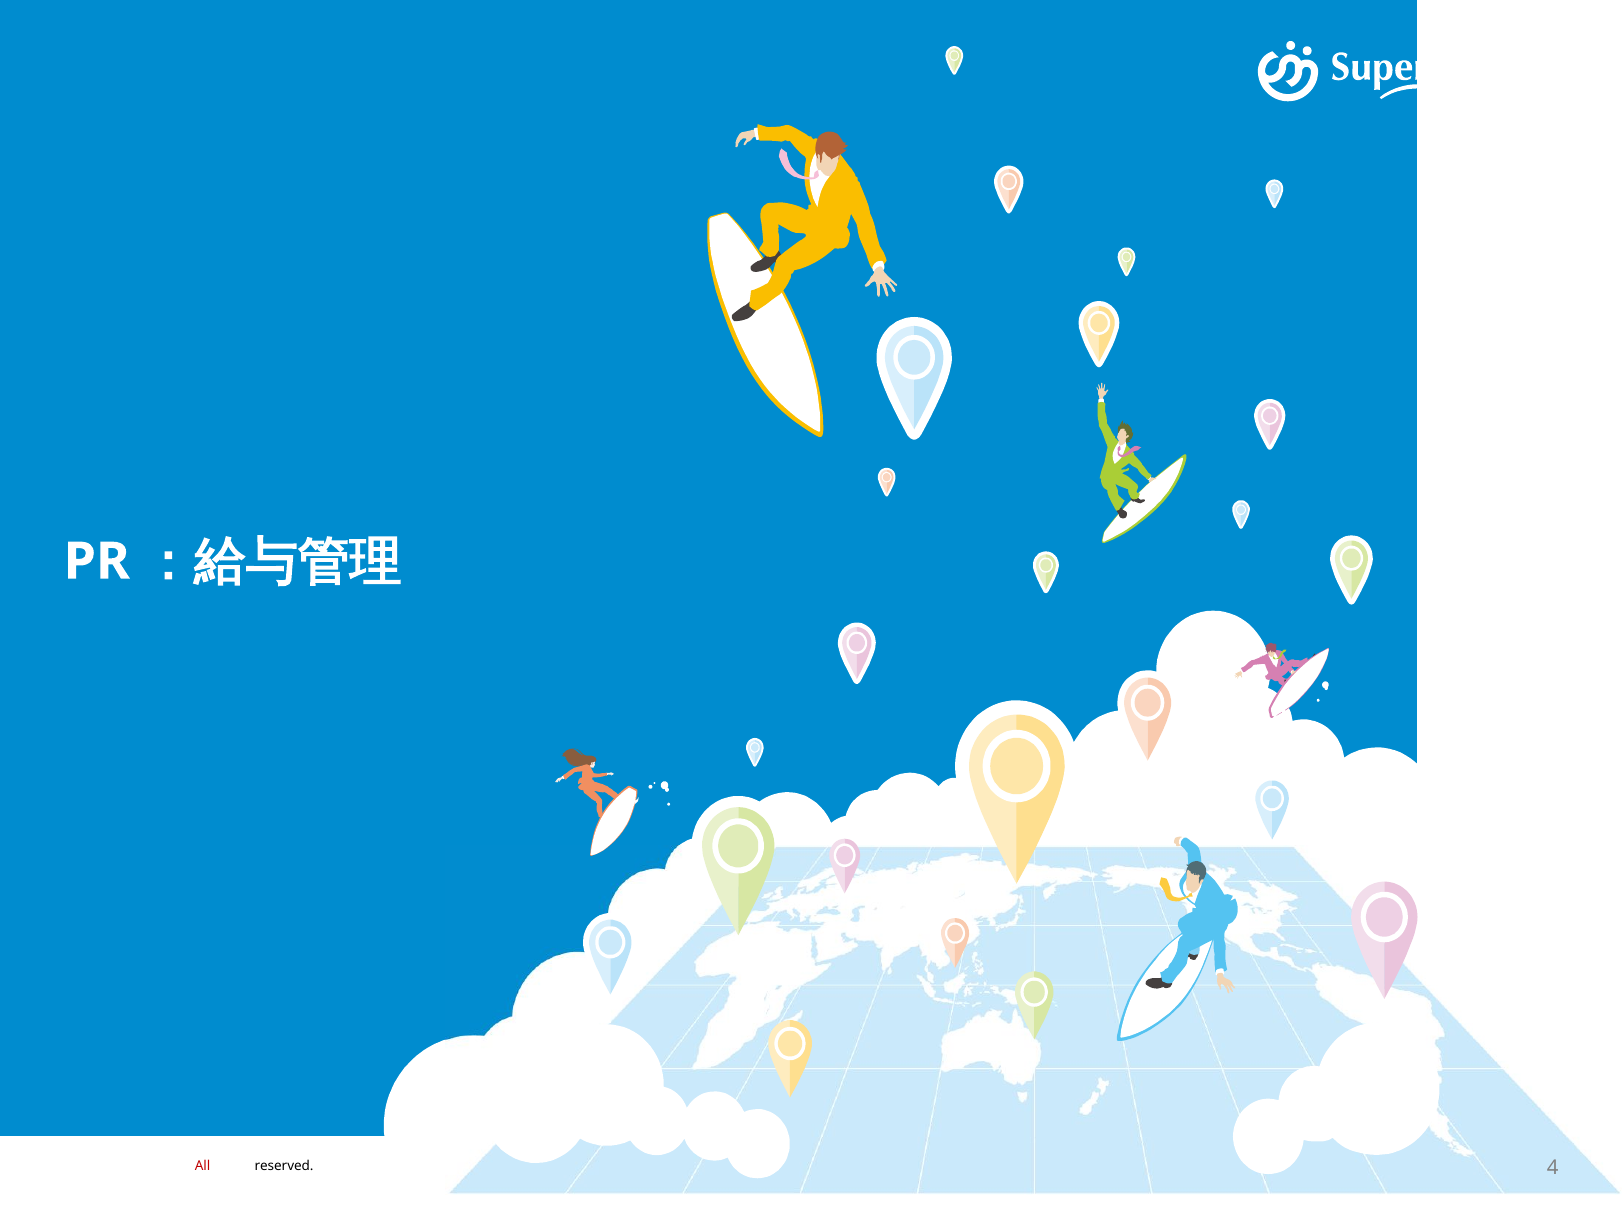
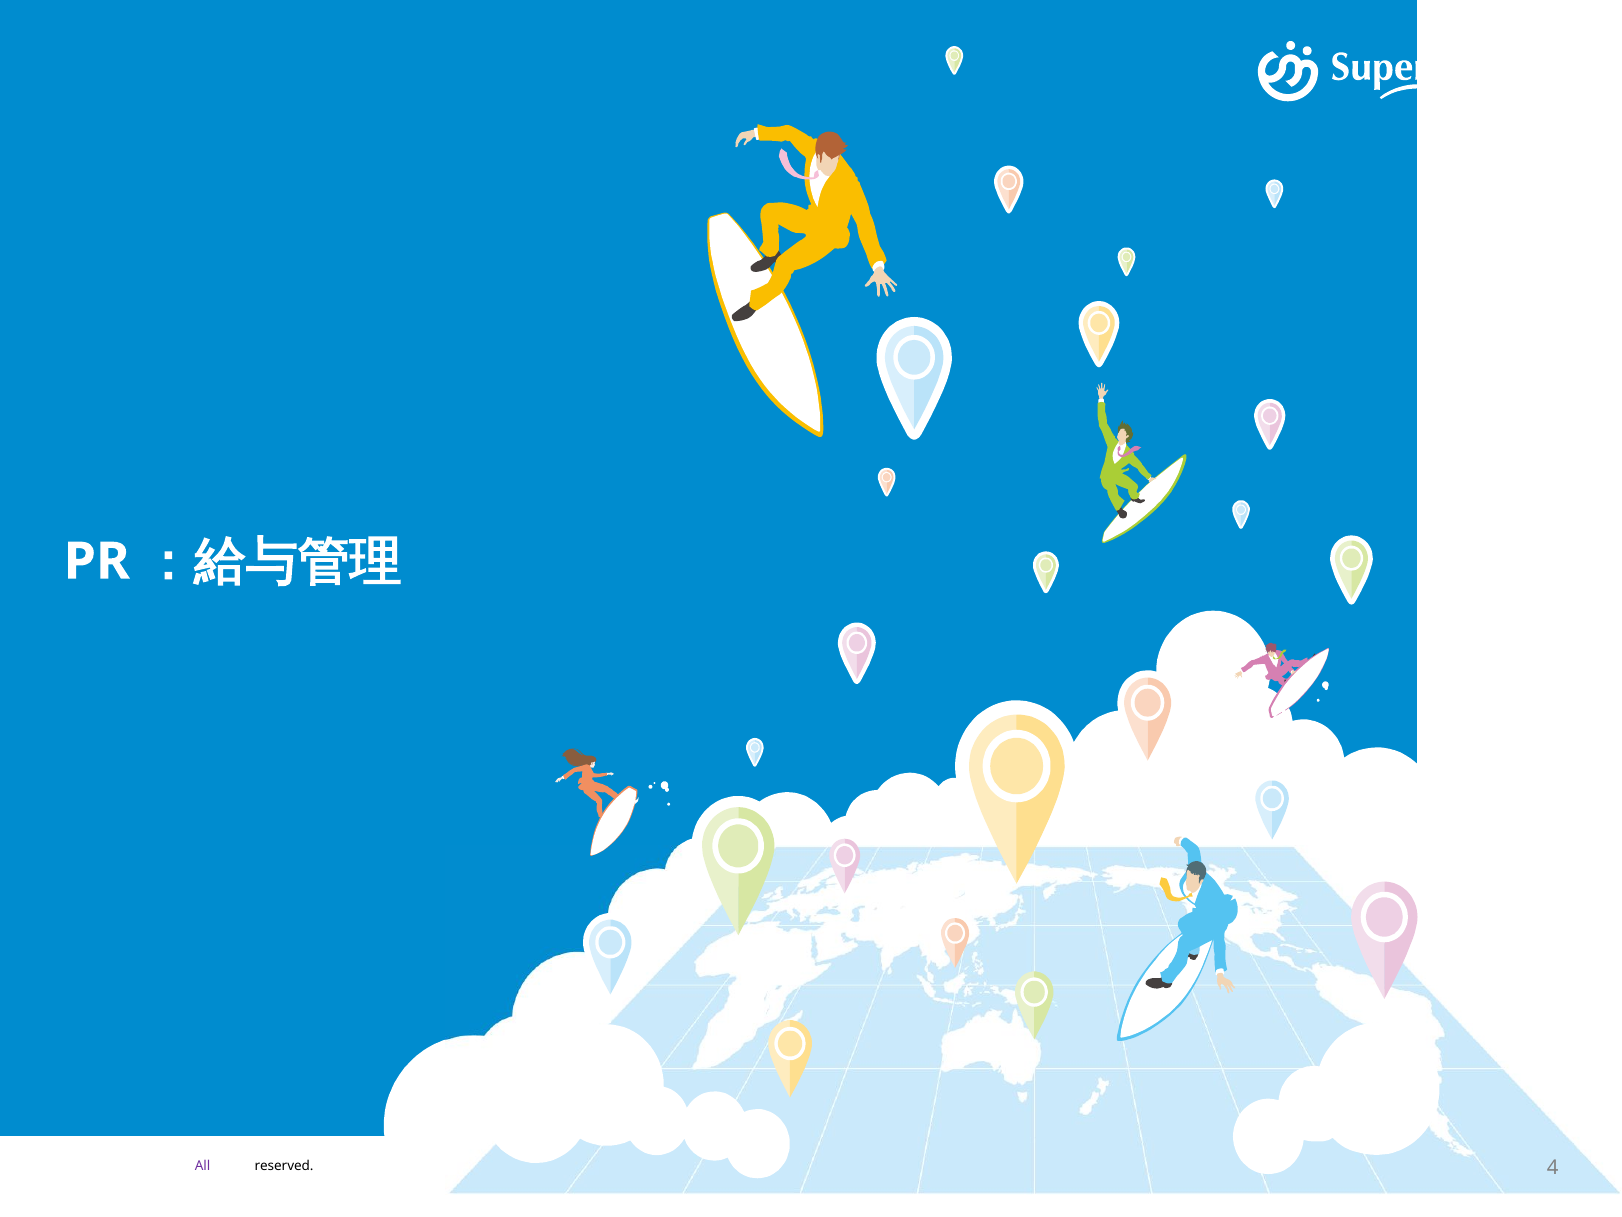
All colour: red -> purple (203, 1166)
